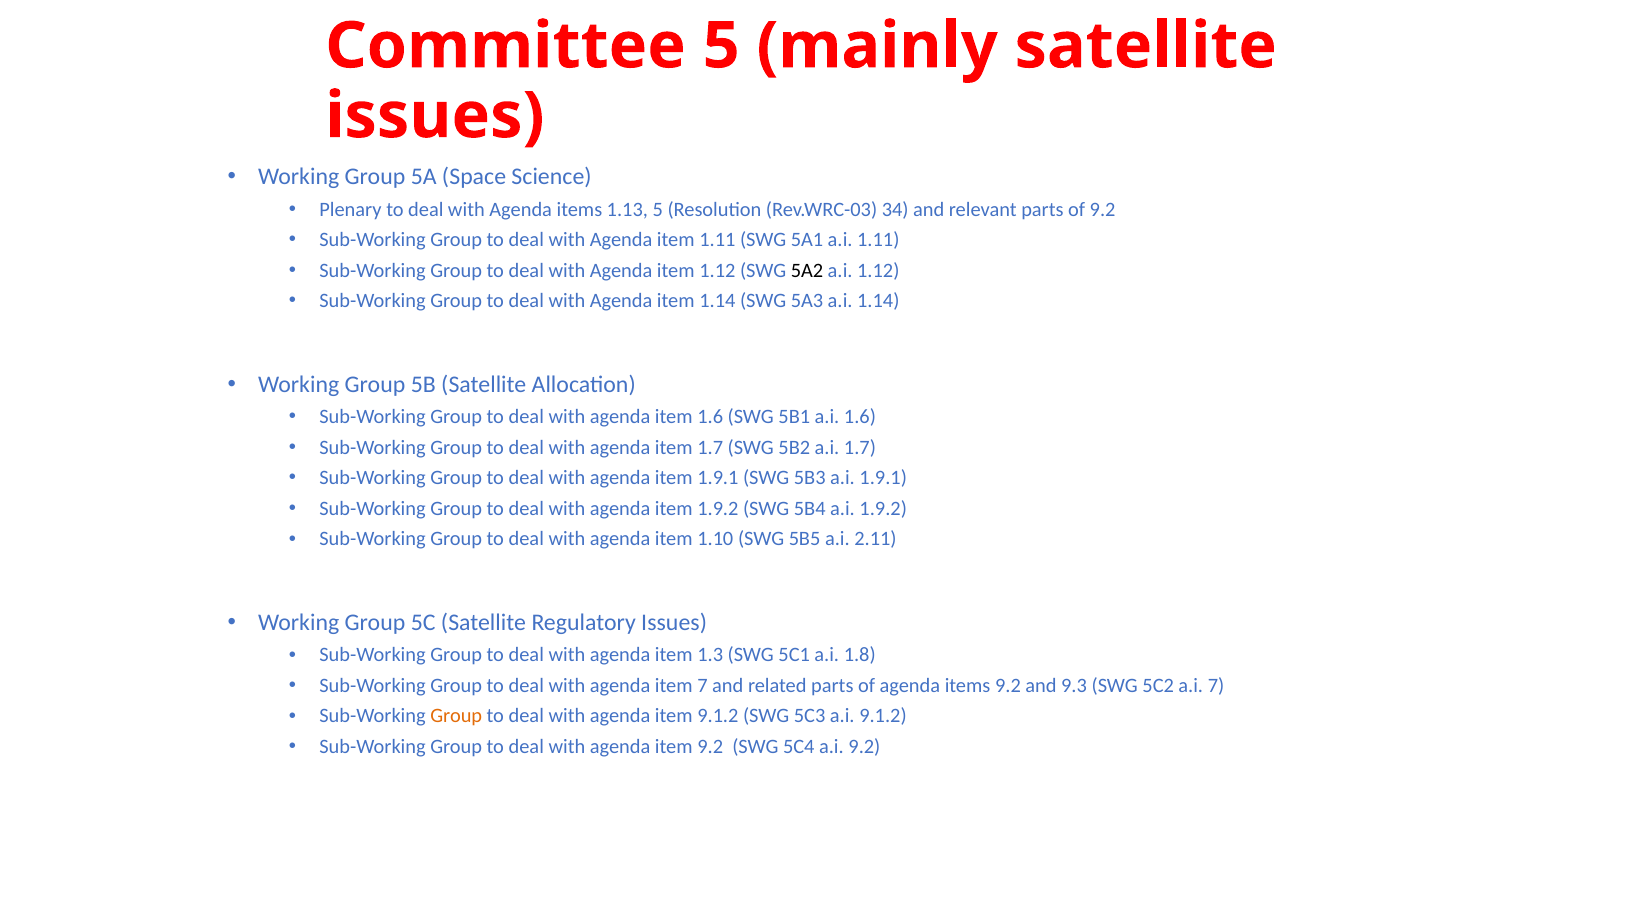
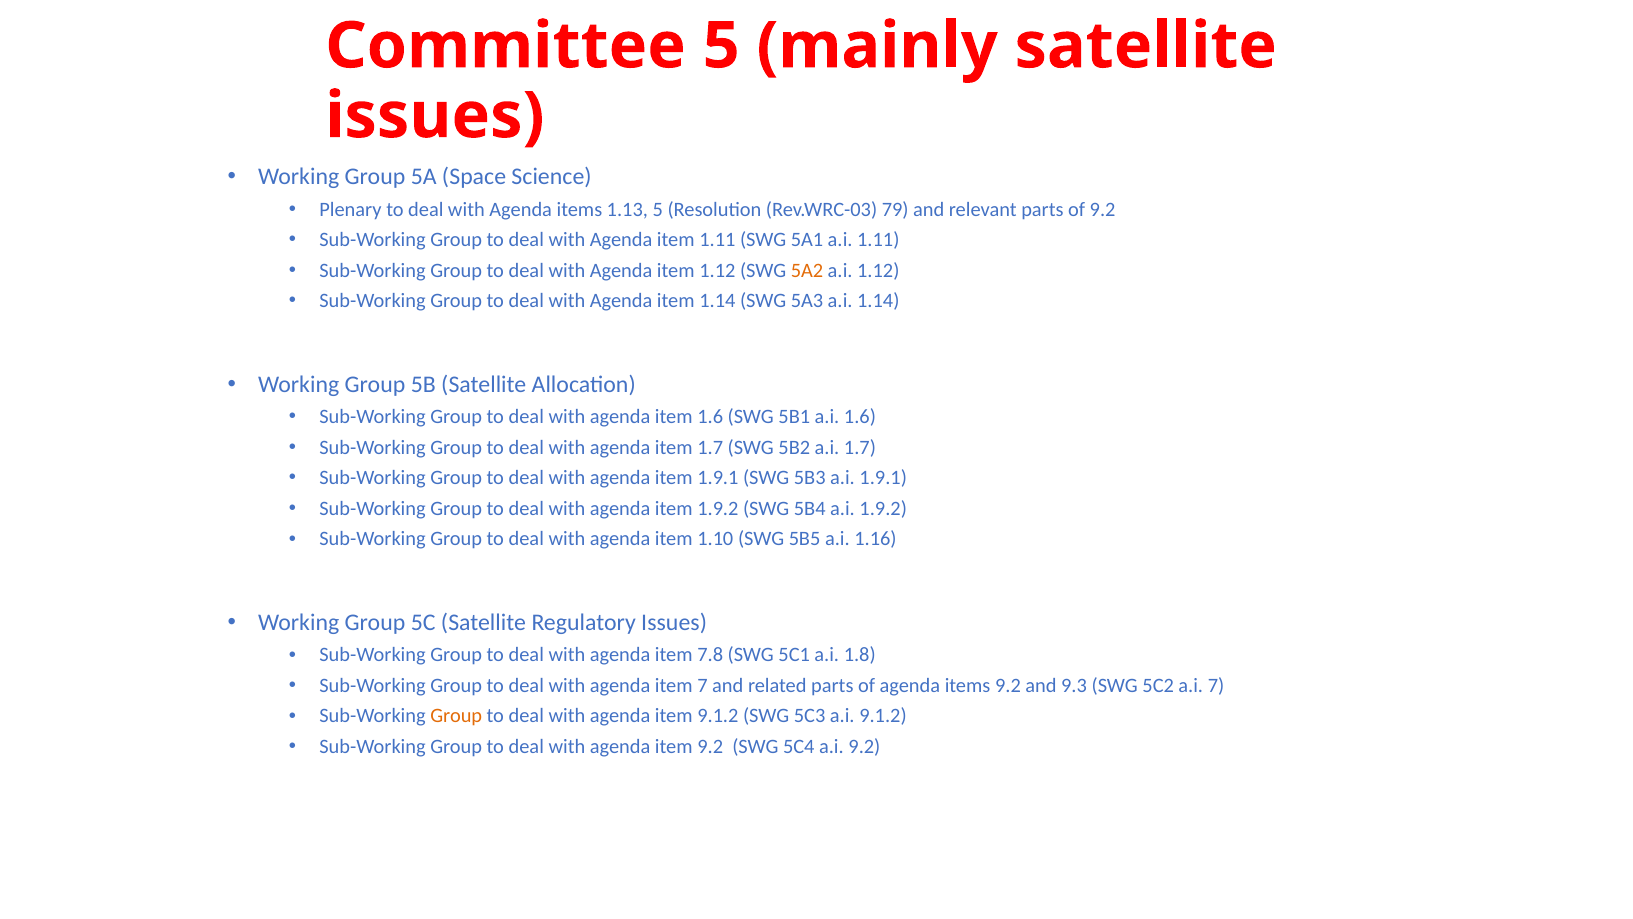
34: 34 -> 79 (895, 209)
5A2 colour: black -> orange (807, 270)
2.11: 2.11 -> 1.16 (875, 539)
1.3: 1.3 -> 7.8 (710, 655)
